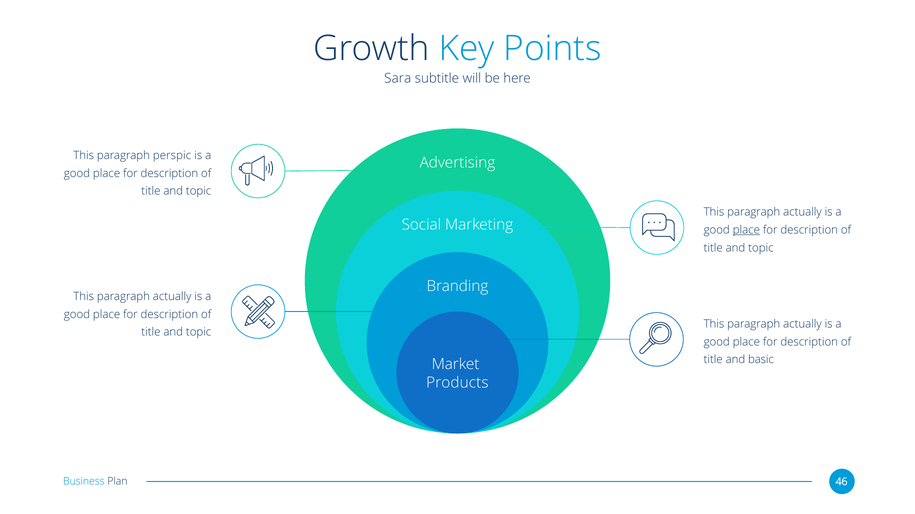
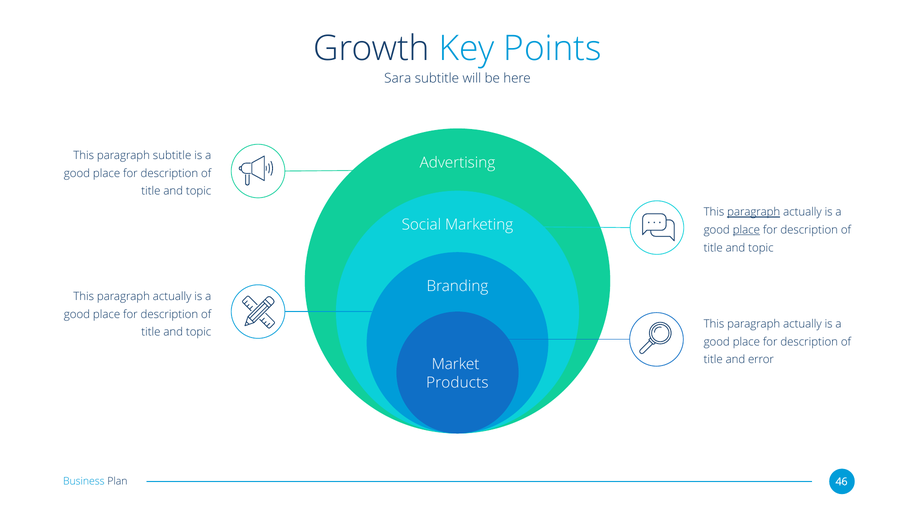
paragraph perspic: perspic -> subtitle (172, 156)
paragraph underline: none -> present (754, 212)
basic: basic -> error (761, 360)
